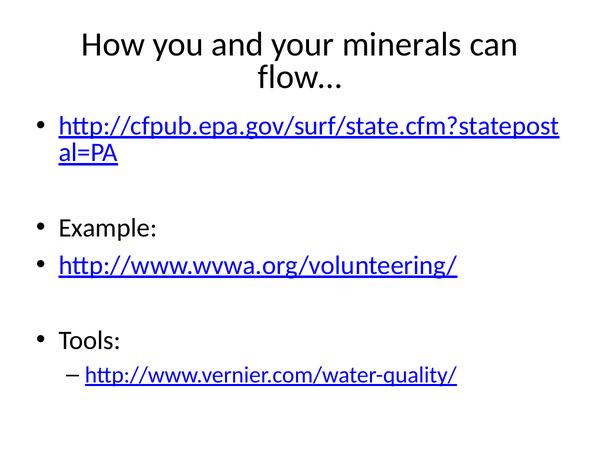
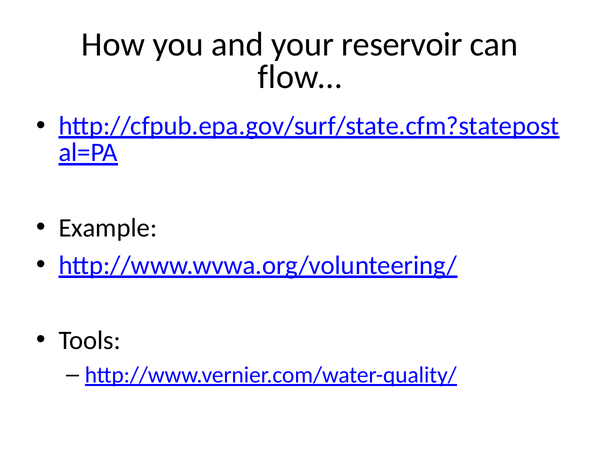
minerals: minerals -> reservoir (402, 44)
